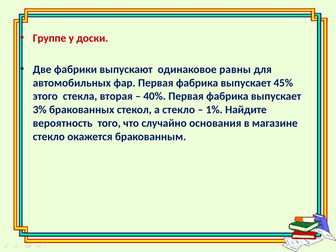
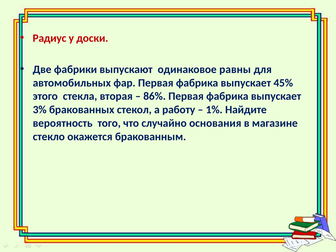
Группе: Группе -> Радиус (49, 38)
40%: 40% -> 86% (155, 96)
а стекло: стекло -> работу (179, 110)
